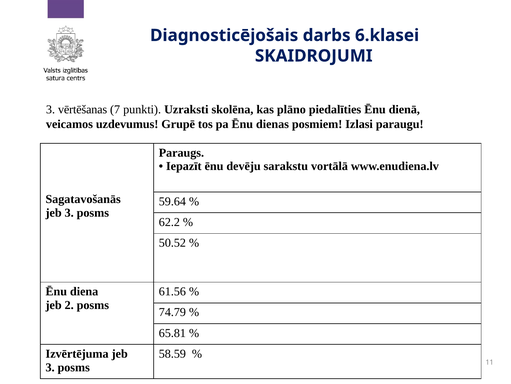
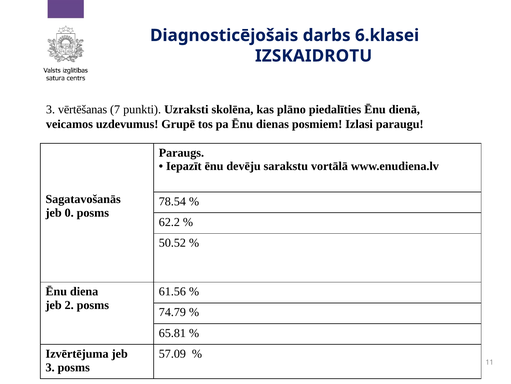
SKAIDROJUMI: SKAIDROJUMI -> IZSKAIDROTU (314, 56)
59.64: 59.64 -> 78.54 (172, 201)
3: 3 -> 0 (69, 212)
58.59: 58.59 -> 57.09 (172, 353)
